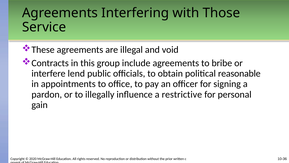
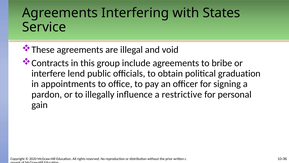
Those: Those -> States (221, 13)
reasonable: reasonable -> graduation (239, 73)
